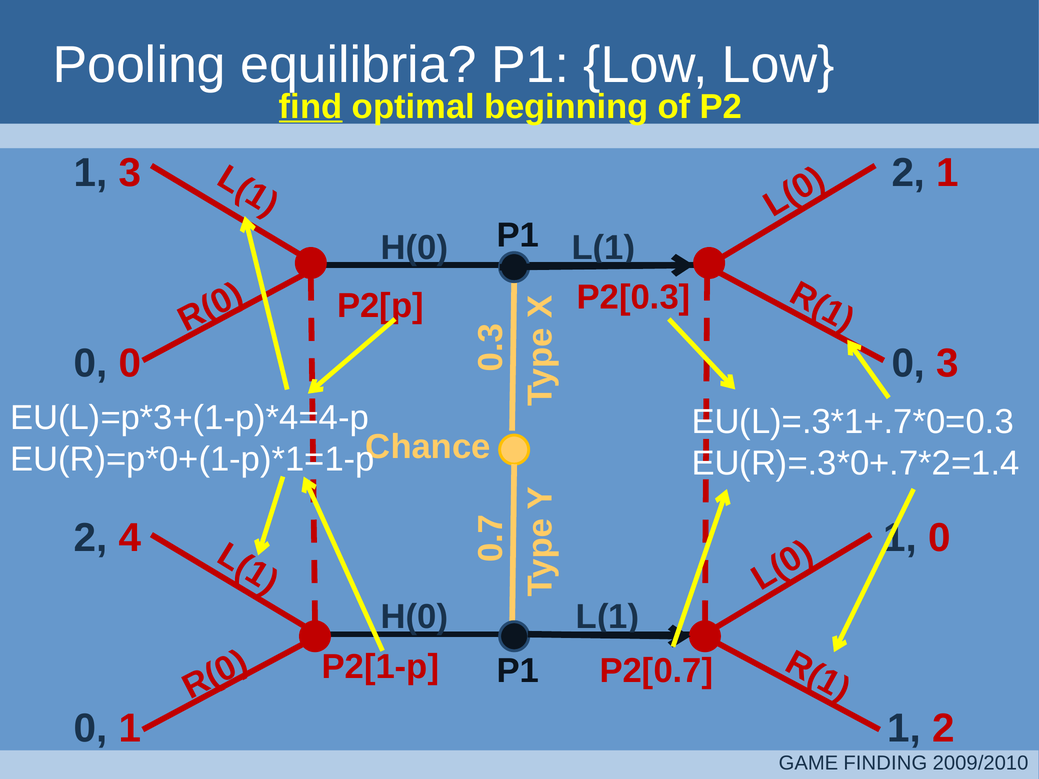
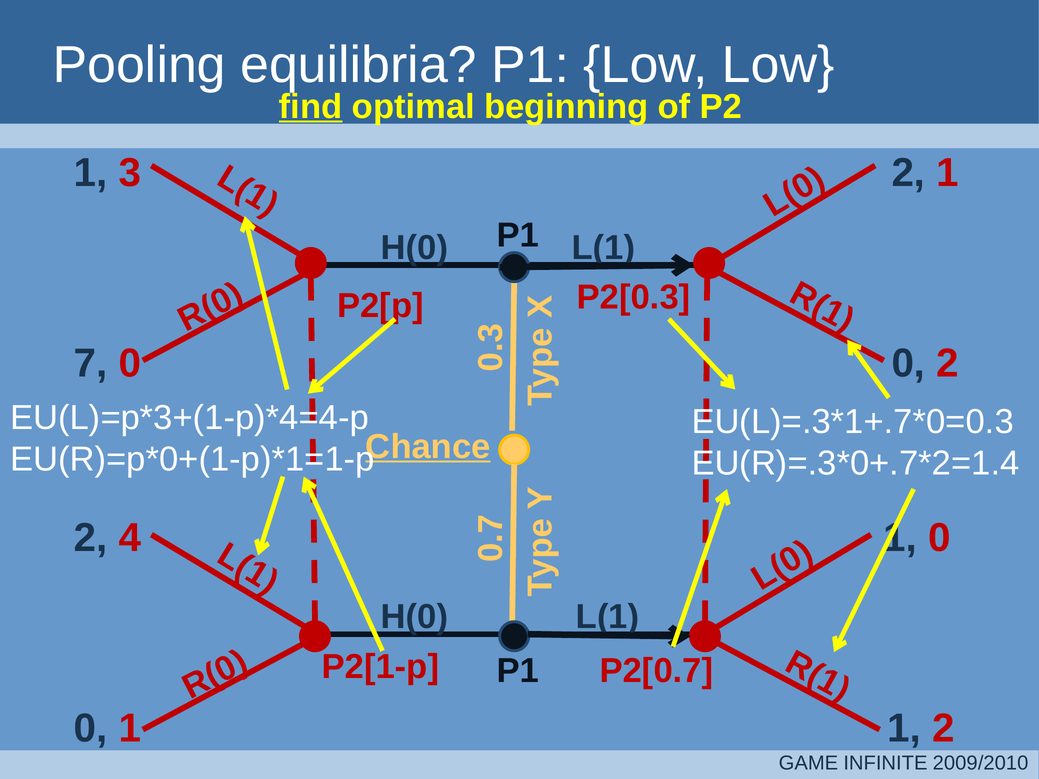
0: 0 -> 7 (91, 364)
3: 3 -> 2 (948, 364)
Chance underline: none -> present (428, 447)
FINDING: FINDING -> INFINITE (885, 763)
